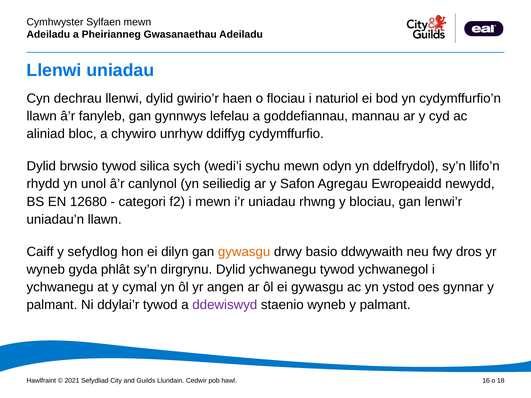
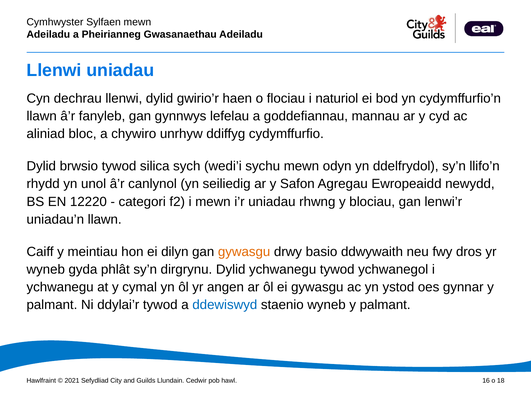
12680: 12680 -> 12220 (88, 202)
sefydlog: sefydlog -> meintiau (93, 252)
ddewiswyd colour: purple -> blue (225, 305)
